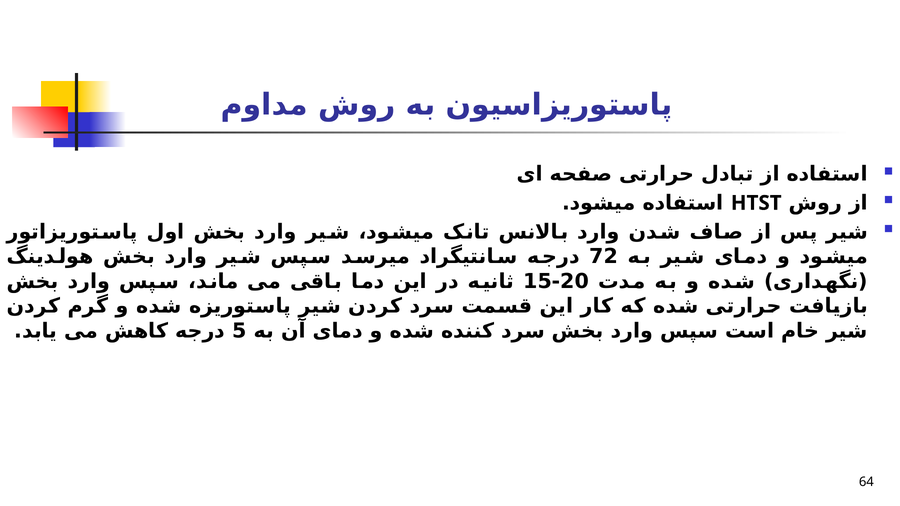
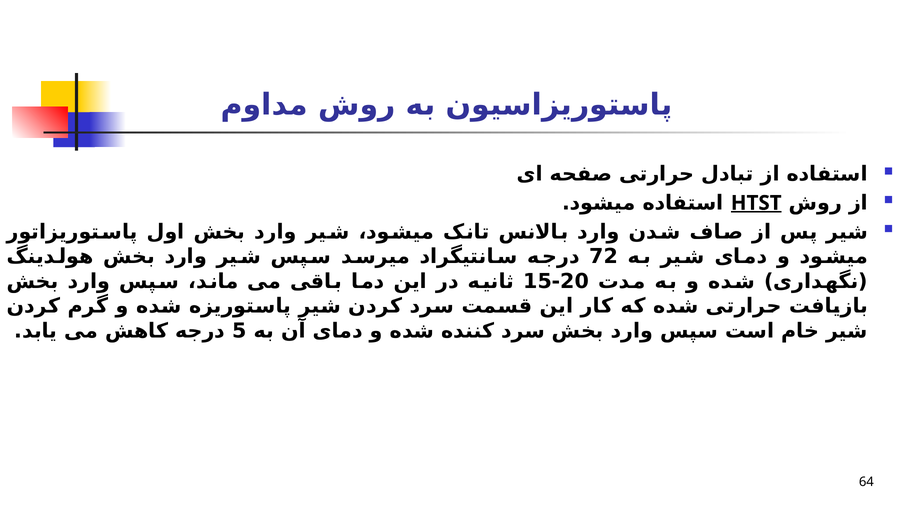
HTST underline: none -> present (756, 203)
